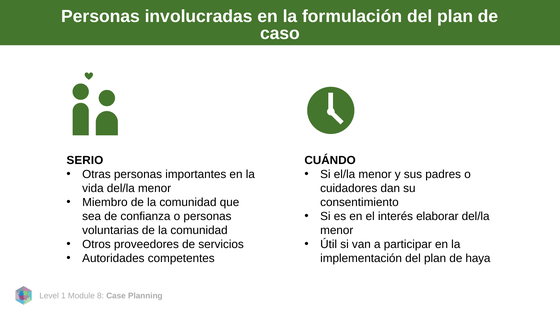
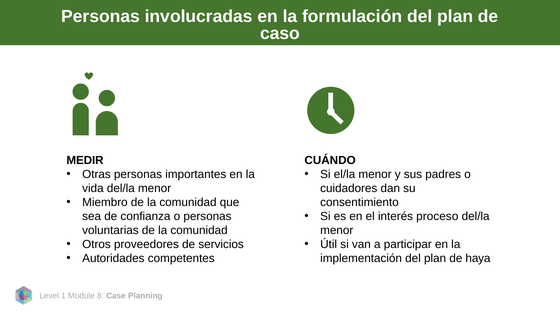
SERIO: SERIO -> MEDIR (85, 160)
elaborar: elaborar -> proceso (437, 216)
